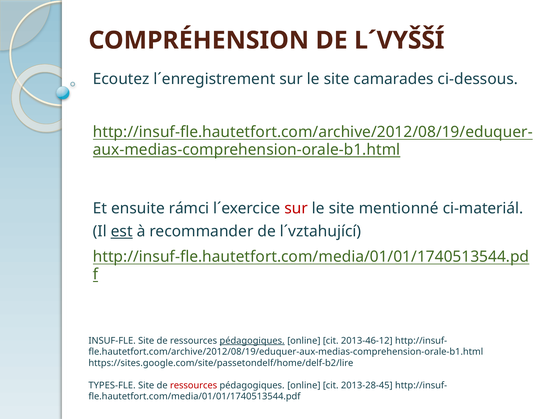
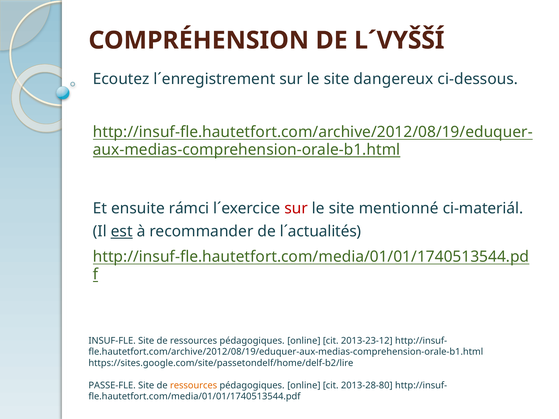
camarades: camarades -> dangereux (394, 79)
l´vztahující: l´vztahující -> l´actualités (321, 232)
pédagogiques underline: present -> none (252, 341)
2013-46-12: 2013-46-12 -> 2013-23-12 (367, 341)
TYPES-FLE: TYPES-FLE -> PASSE-FLE (112, 386)
ressources colour: red -> orange (194, 386)
2013-28-45: 2013-28-45 -> 2013-28-80 (367, 386)
